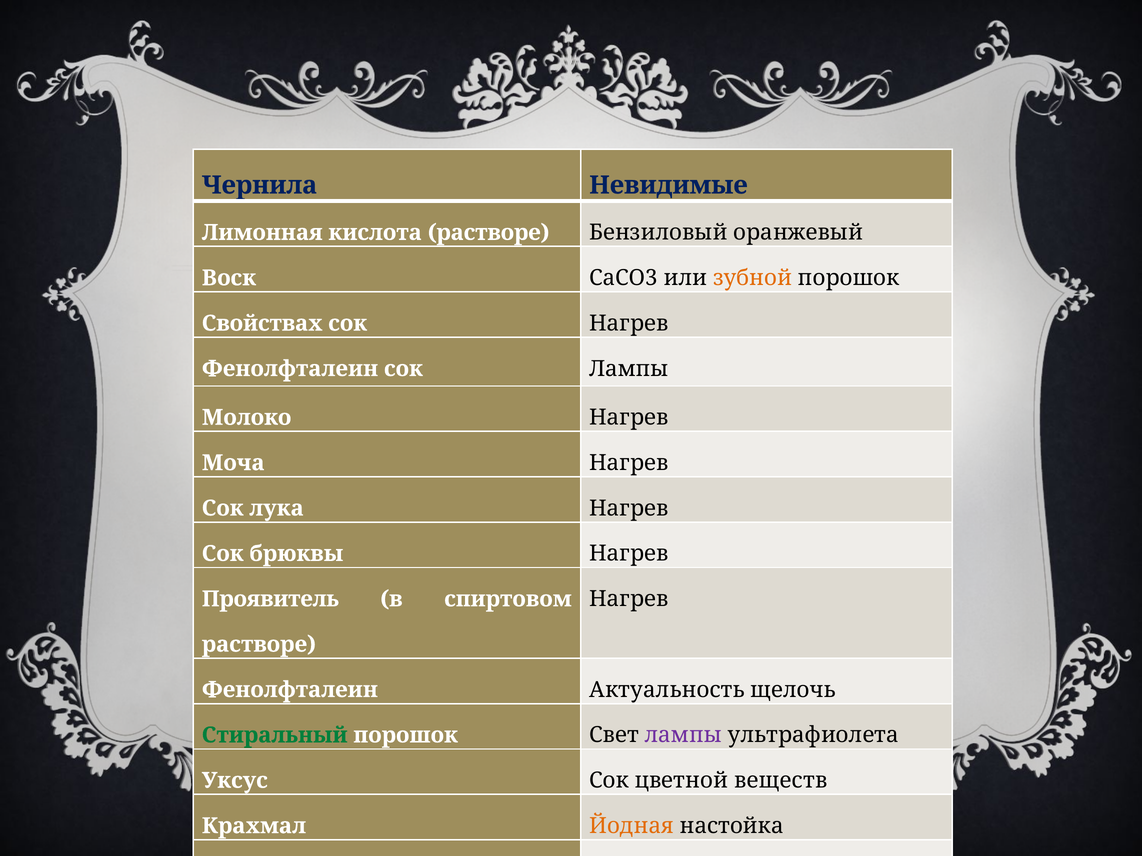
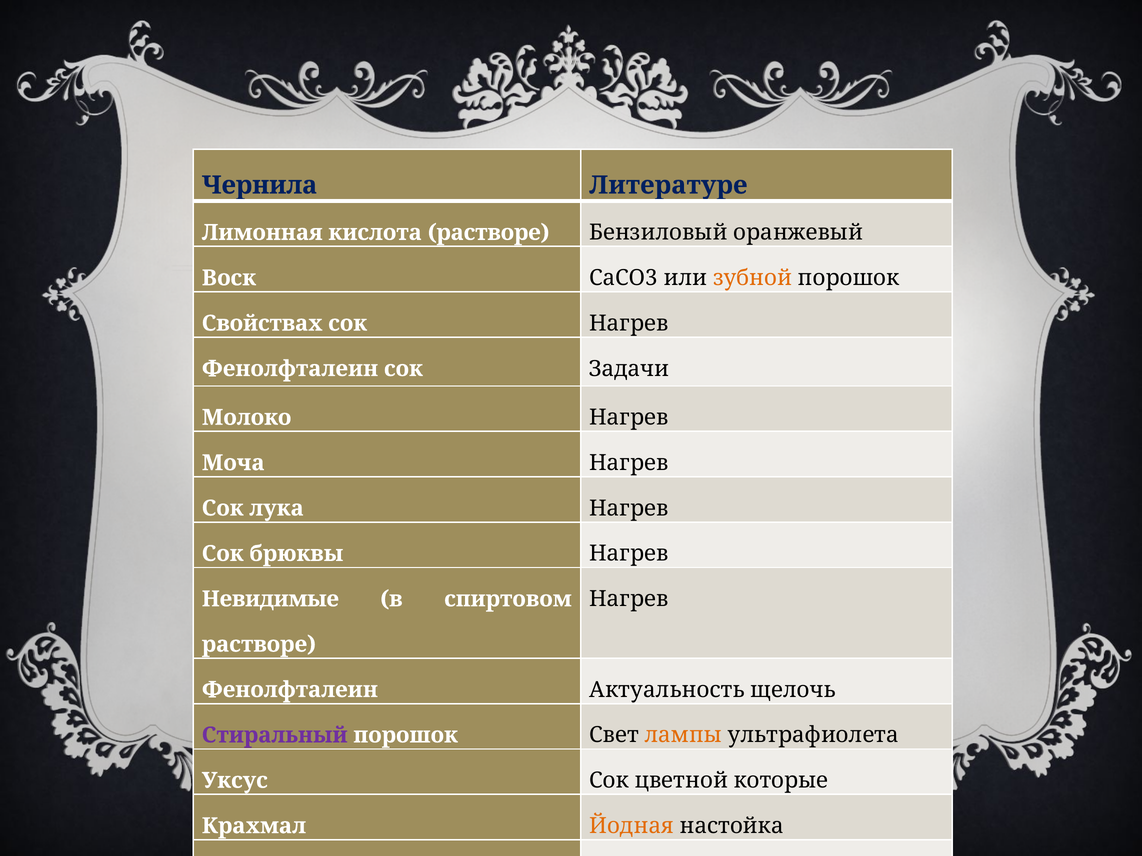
Невидимые: Невидимые -> Литературе (668, 185)
сок Лампы: Лампы -> Задачи (629, 369)
Проявитель: Проявитель -> Невидимые (270, 599)
Стиральный colour: green -> purple (275, 736)
лампы colour: purple -> orange (683, 736)
веществ: веществ -> которые (781, 781)
